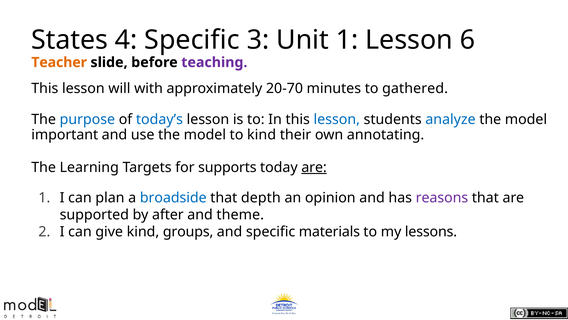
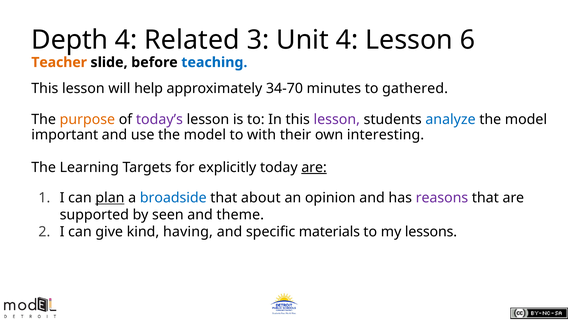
States: States -> Depth (70, 40)
4 Specific: Specific -> Related (192, 40)
Unit 1: 1 -> 4 (347, 40)
teaching colour: purple -> blue (214, 62)
with: with -> help (149, 88)
20-70: 20-70 -> 34-70 (284, 88)
purpose colour: blue -> orange (87, 119)
today’s colour: blue -> purple (159, 119)
lesson colour: blue -> purple (337, 119)
to kind: kind -> with (262, 134)
annotating: annotating -> interesting (386, 134)
supports: supports -> explicitly (227, 167)
plan underline: none -> present (110, 198)
depth: depth -> about (261, 198)
after: after -> seen (168, 215)
groups: groups -> having (188, 232)
